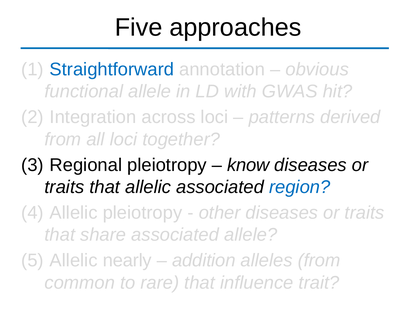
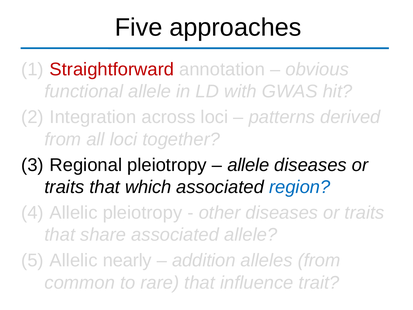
Straightforward colour: blue -> red (112, 69)
know: know -> allele (248, 165)
that allelic: allelic -> which (148, 187)
